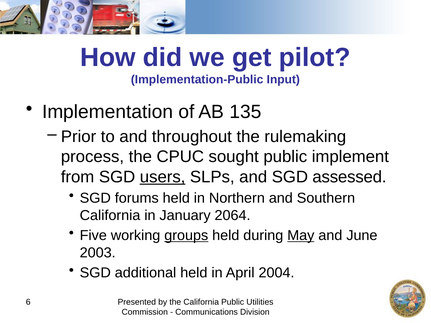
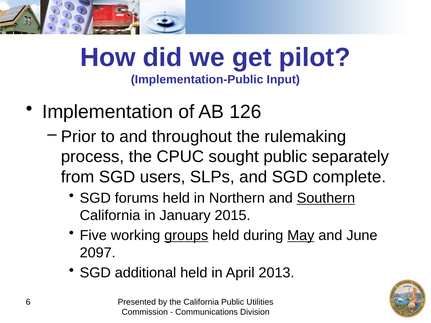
135: 135 -> 126 (245, 112)
implement: implement -> separately (350, 157)
users underline: present -> none (163, 177)
assessed: assessed -> complete (349, 177)
Southern underline: none -> present (326, 198)
2064: 2064 -> 2015 (233, 216)
2003: 2003 -> 2097 (98, 253)
2004: 2004 -> 2013 (277, 273)
